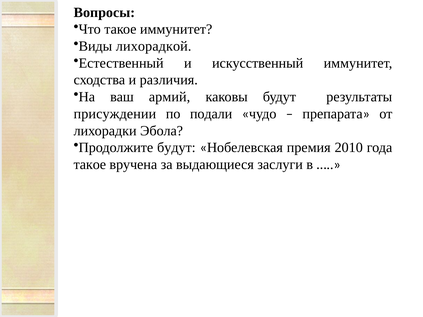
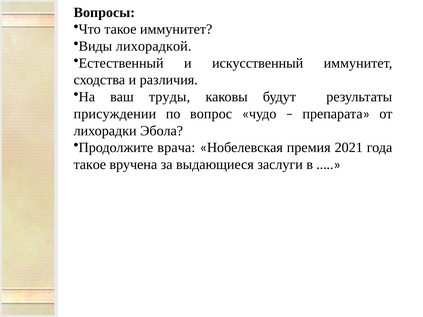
армий: армий -> труды (170, 97)
подали: подали -> вопрос (211, 114)
Продолжите будут: будут -> врача (176, 148)
2010: 2010 -> 2021 (349, 148)
